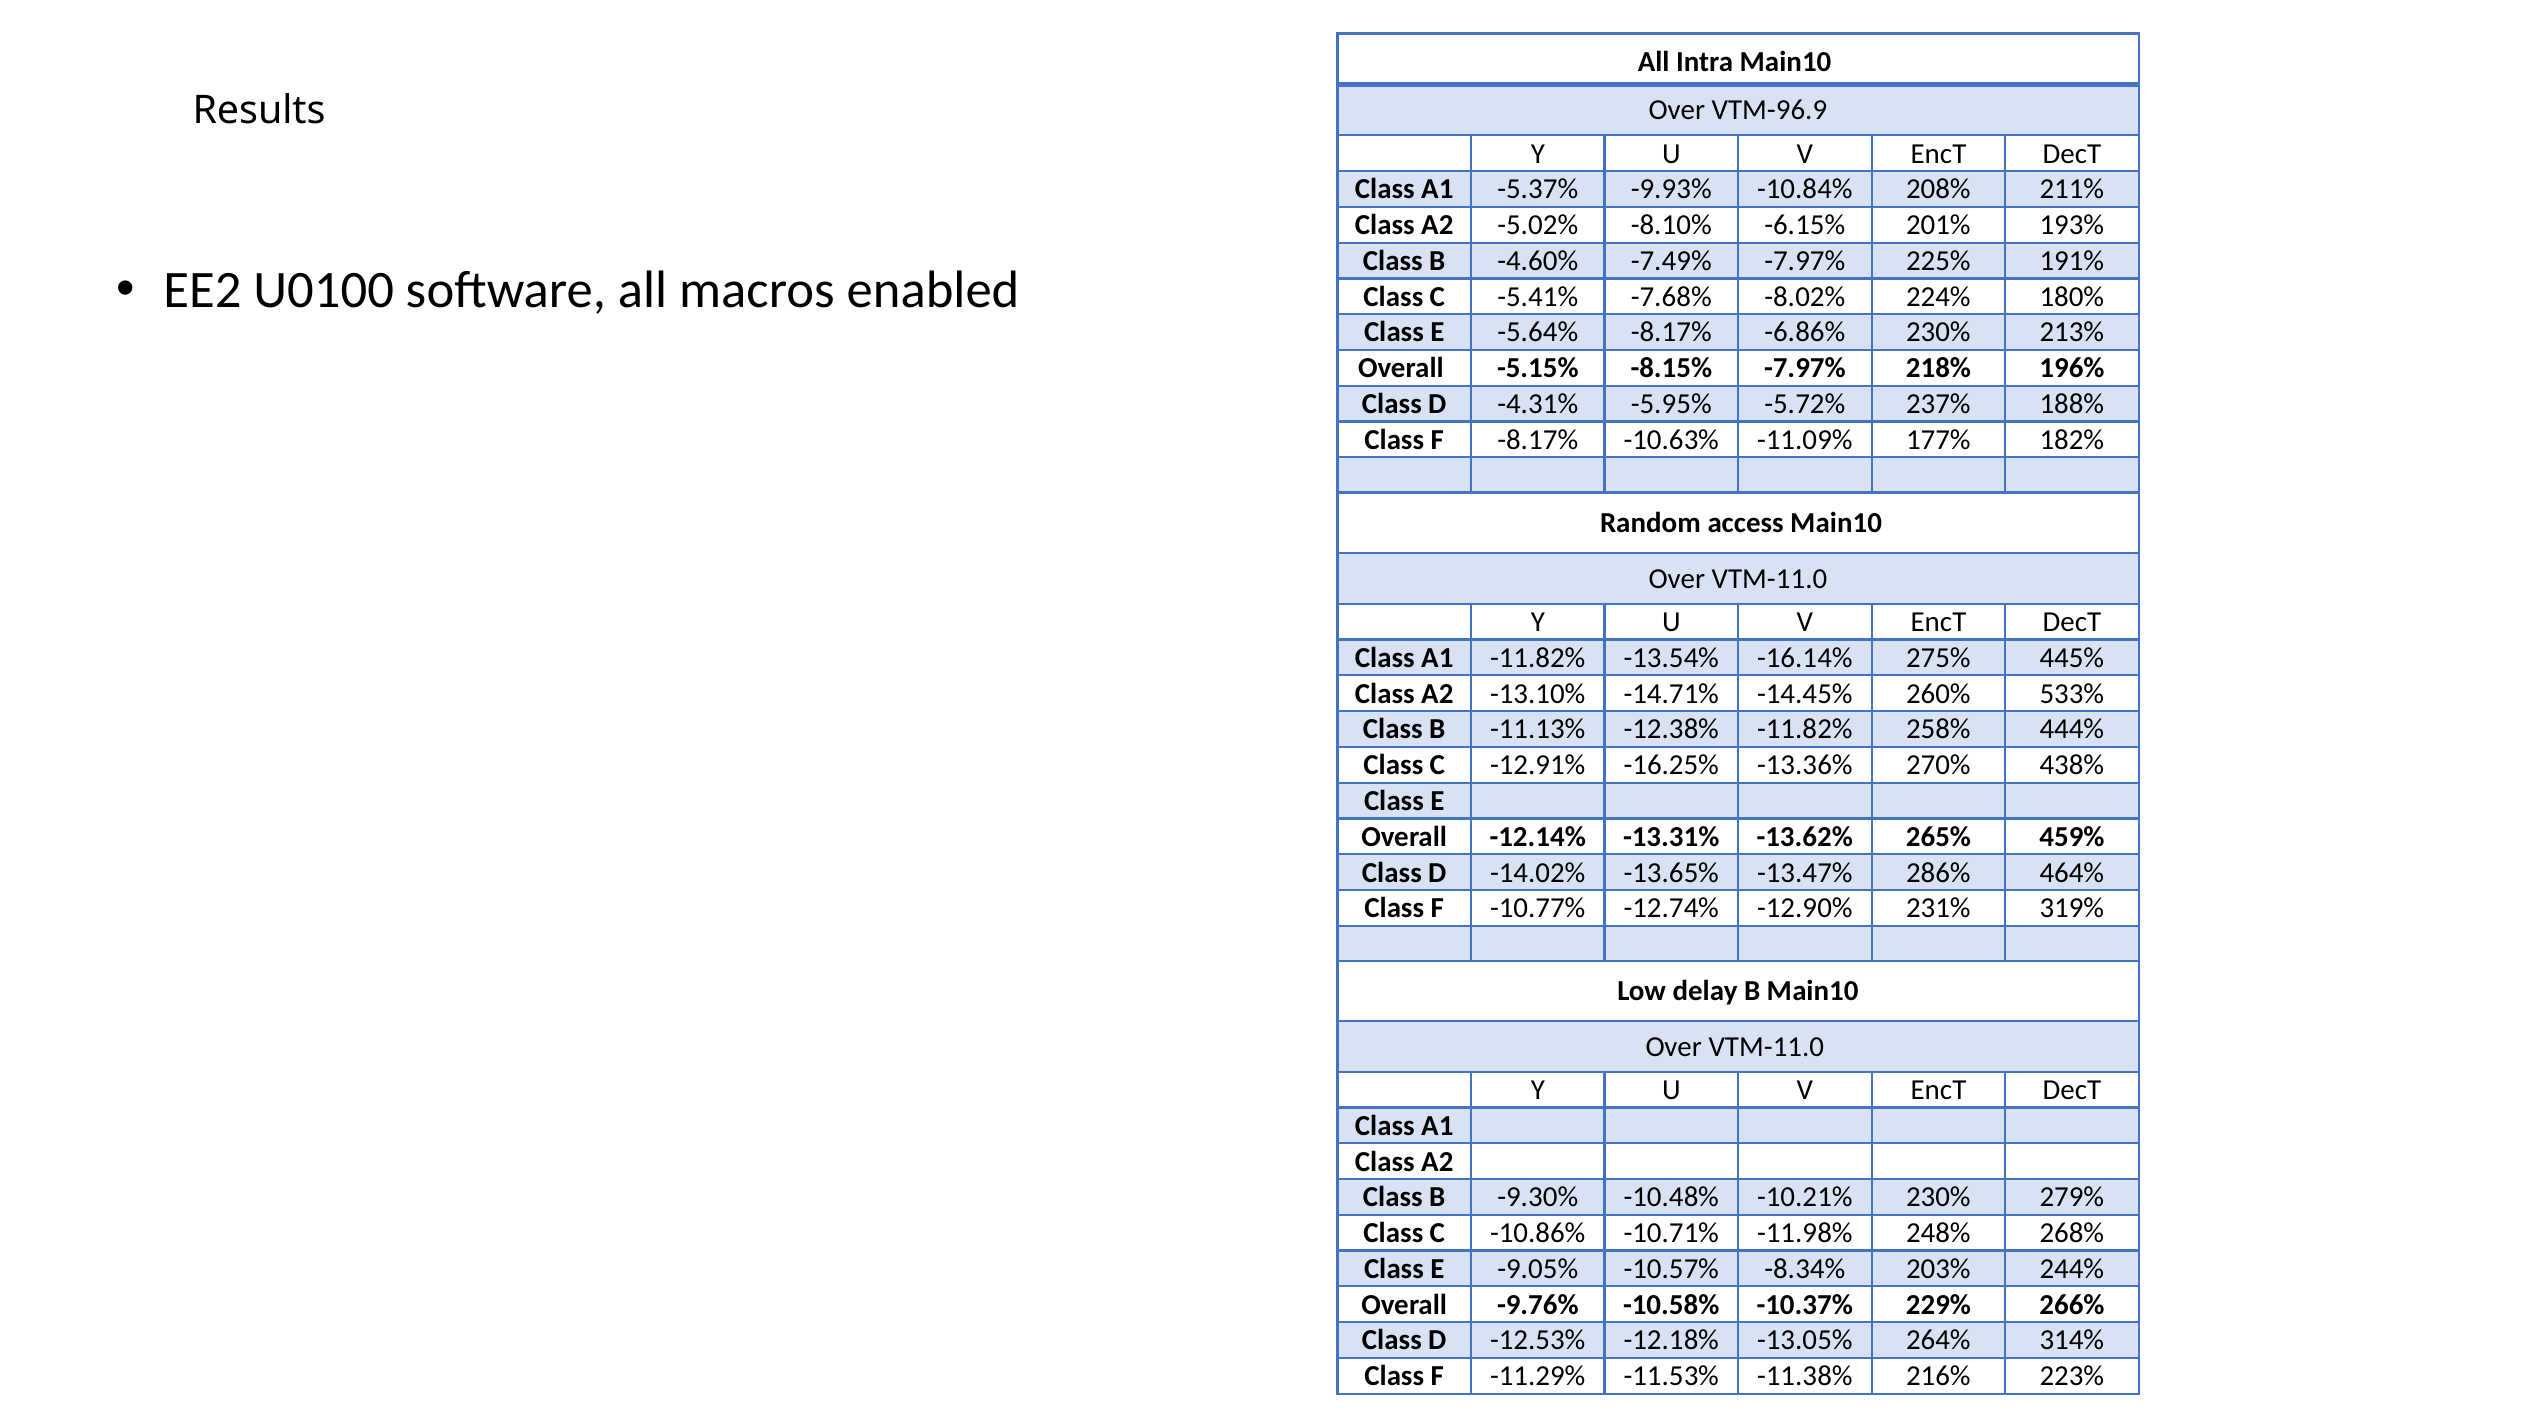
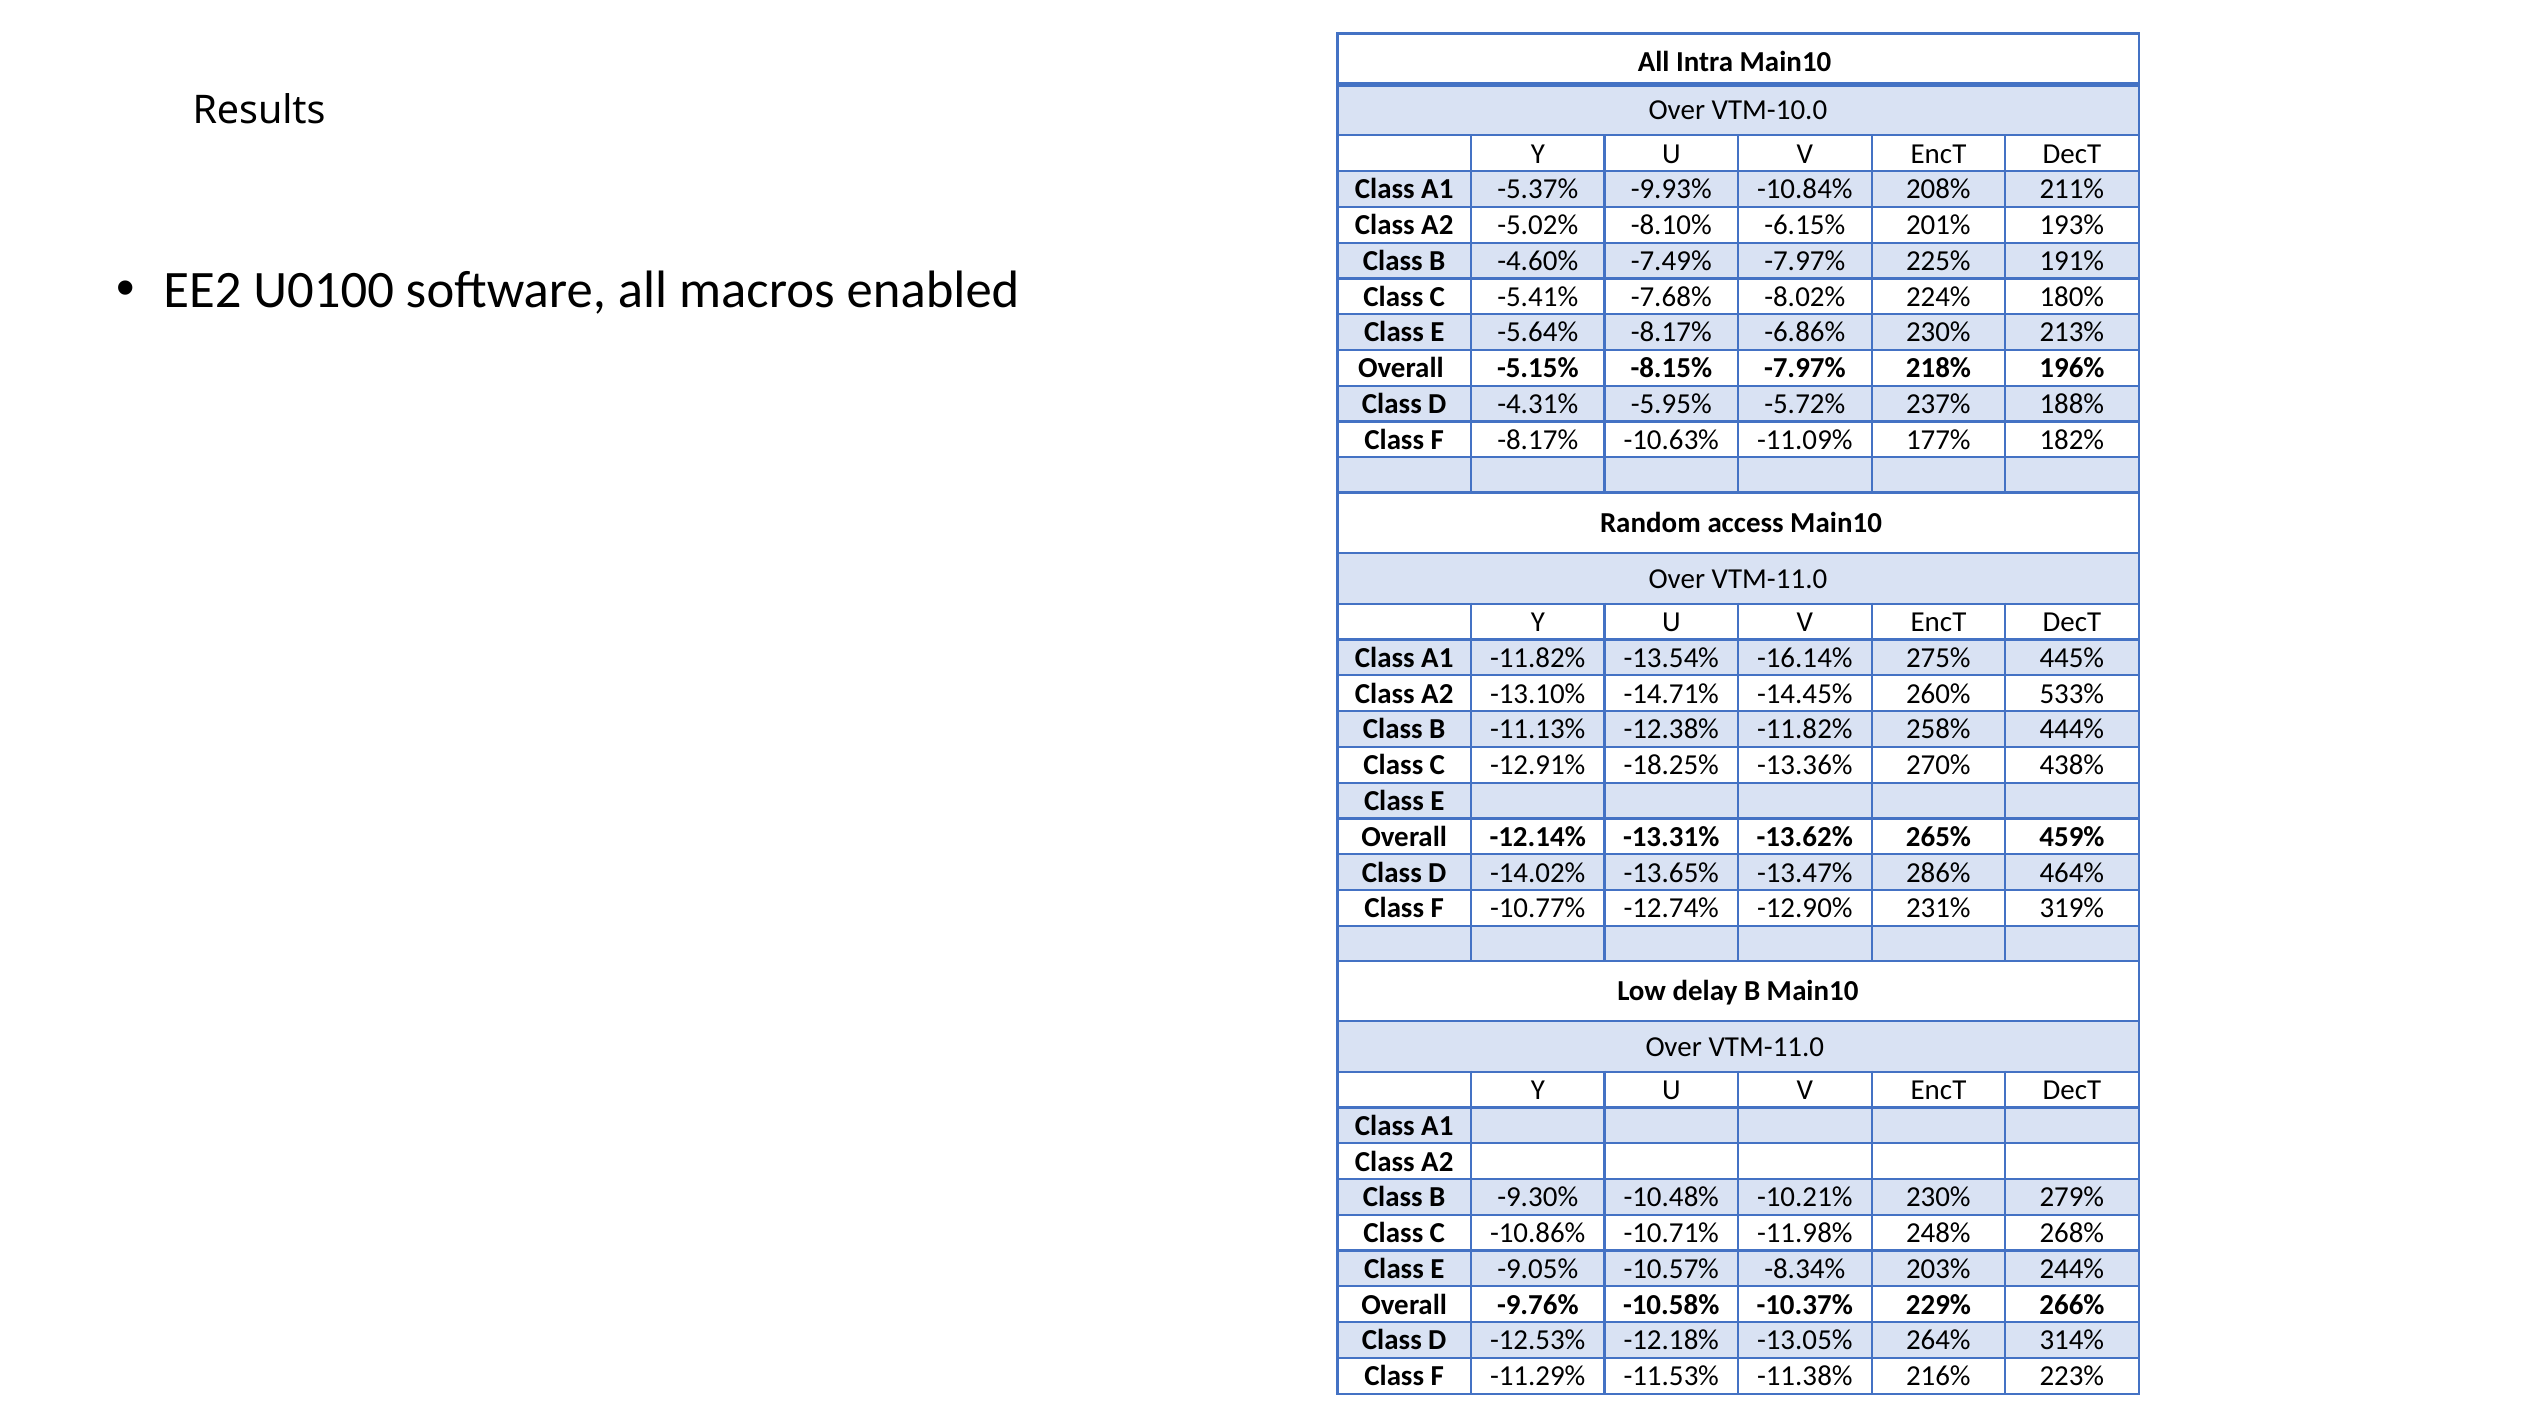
VTM-96.9: VTM-96.9 -> VTM-10.0 (1769, 110)
-16.25%: -16.25% -> -18.25% (1671, 765)
